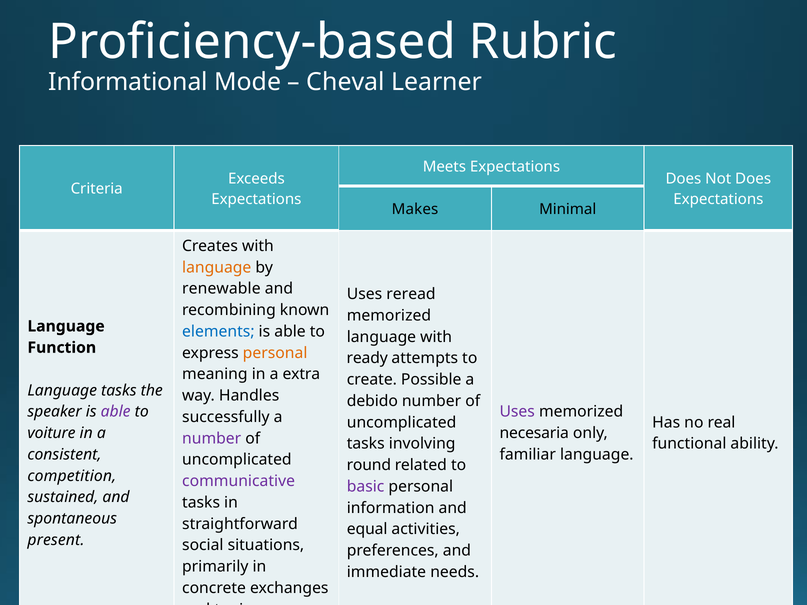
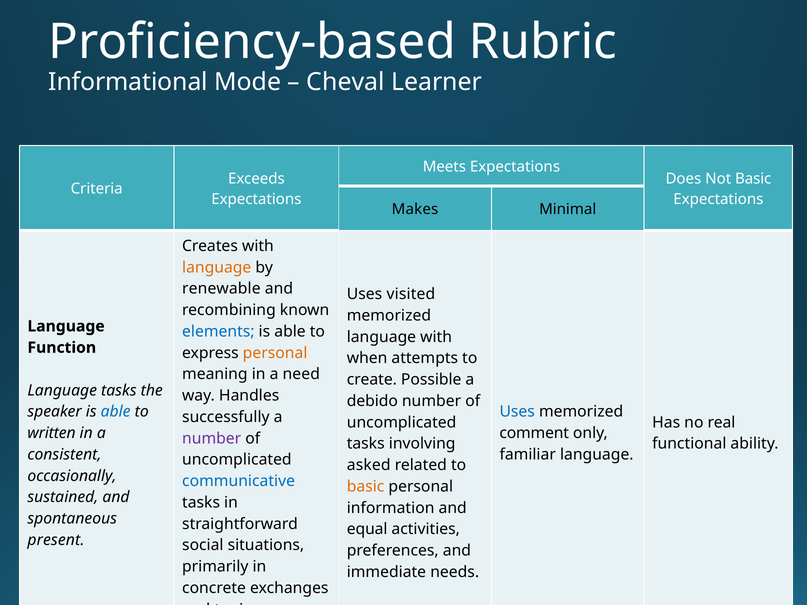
Not Does: Does -> Basic (753, 179)
reread: reread -> visited (411, 294)
ready: ready -> when (367, 358)
extra: extra -> need (301, 374)
able colour: purple -> blue (116, 412)
Uses colour: purple -> blue (517, 412)
voiture: voiture -> written (52, 433)
necesaria: necesaria -> comment (534, 433)
round: round -> asked (369, 465)
competition: competition -> occasionally (72, 476)
communicative colour: purple -> blue (239, 481)
basic colour: purple -> orange (366, 487)
